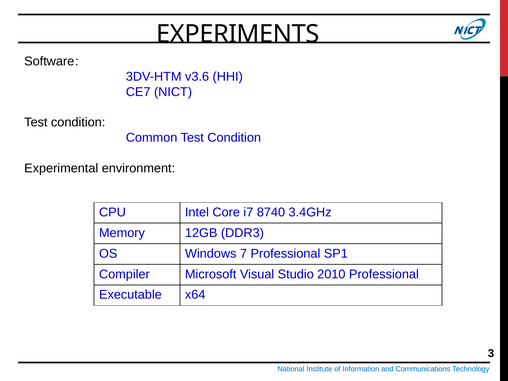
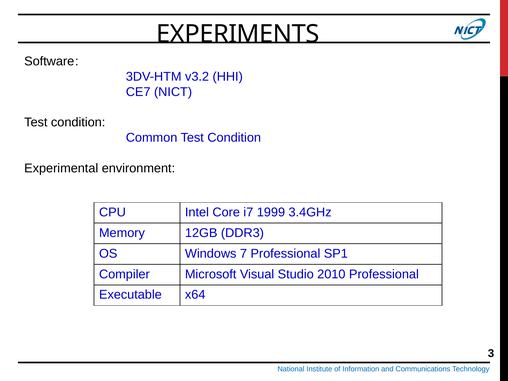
v3.6: v3.6 -> v3.2 (197, 77)
8740: 8740 -> 1999 (271, 212)
